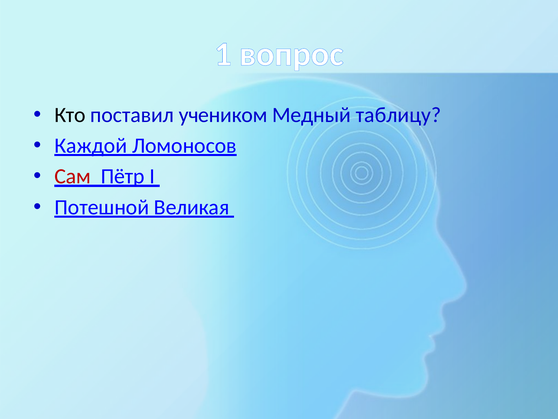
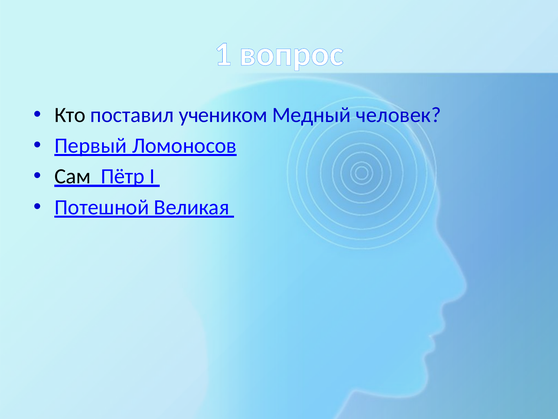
таблицу: таблицу -> человек (398, 115)
Каждой: Каждой -> Первый (91, 145)
Сам colour: red -> black (73, 176)
